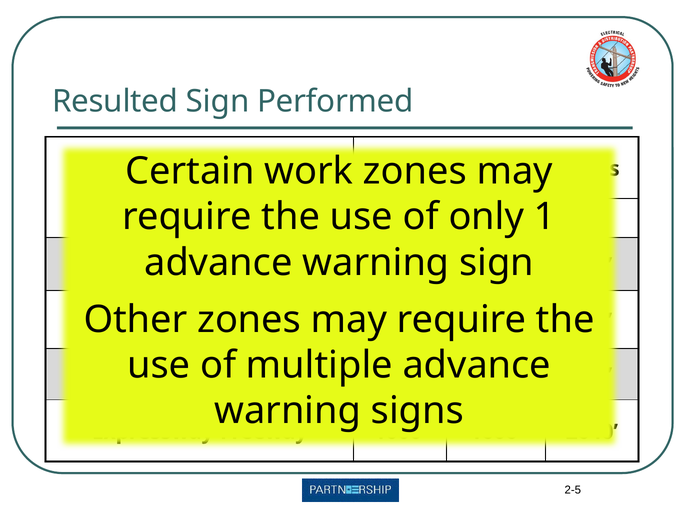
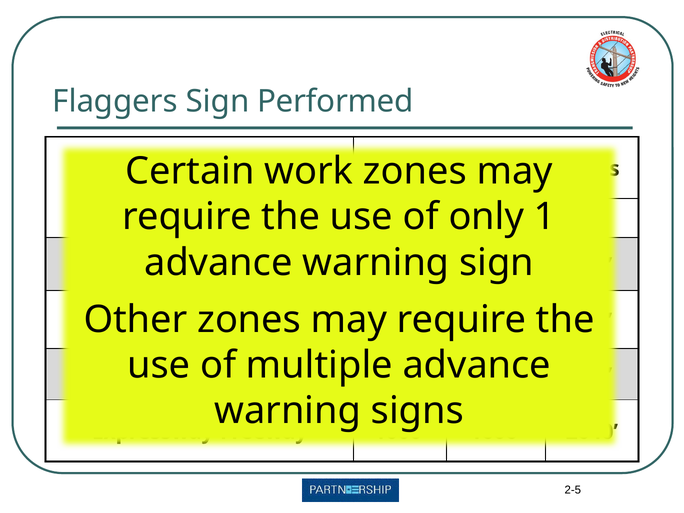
Resulted: Resulted -> Flaggers (115, 101)
